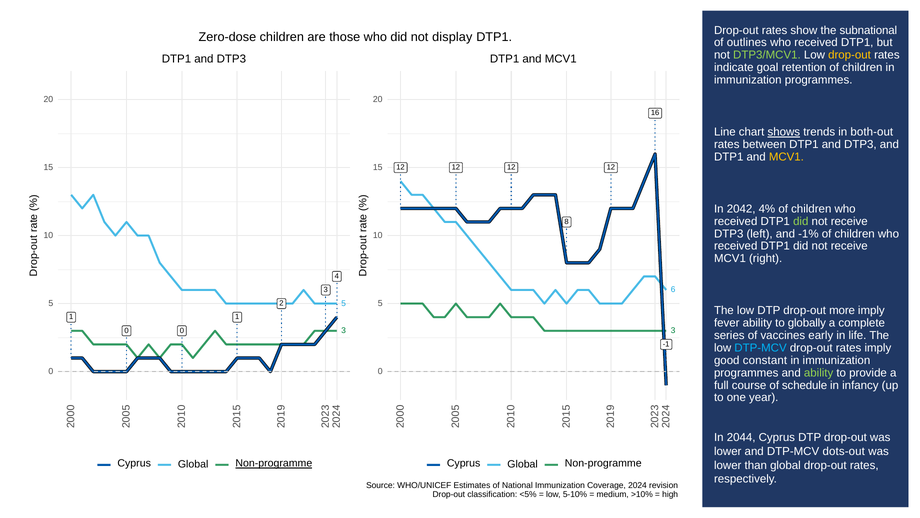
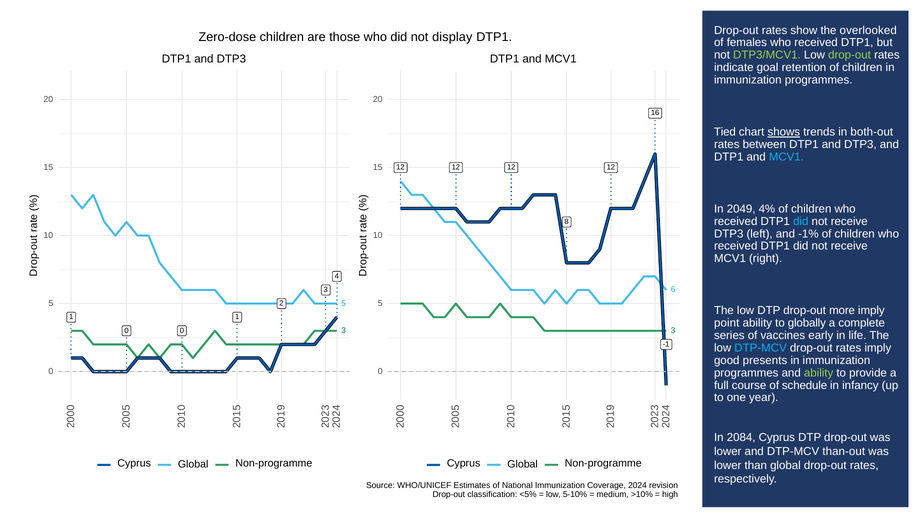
subnational: subnational -> overlooked (868, 30)
outlines: outlines -> females (747, 43)
drop-out colour: yellow -> light green (850, 55)
Line: Line -> Tied (725, 132)
MCV1 colour: yellow -> light blue (786, 157)
2042: 2042 -> 2049 (741, 209)
did colour: light green -> light blue (801, 221)
fever: fever -> point (727, 323)
constant: constant -> presents (765, 360)
2044: 2044 -> 2084 (741, 437)
dots-out: dots-out -> than-out (844, 451)
Non-programme underline: present -> none (274, 463)
